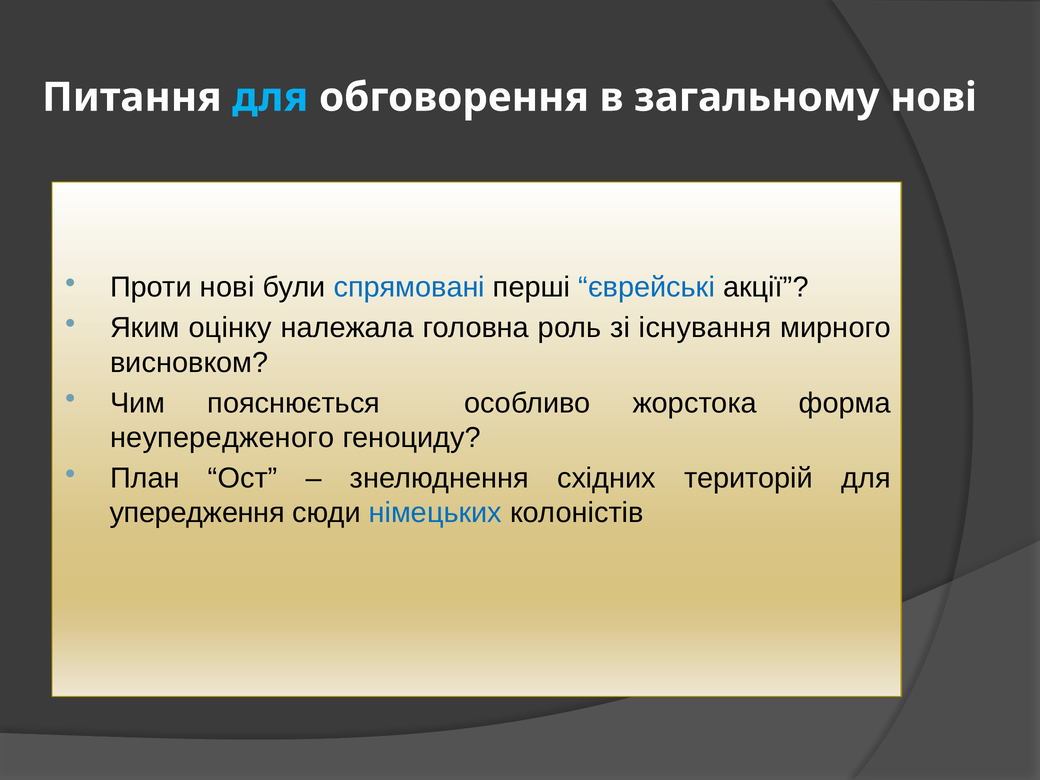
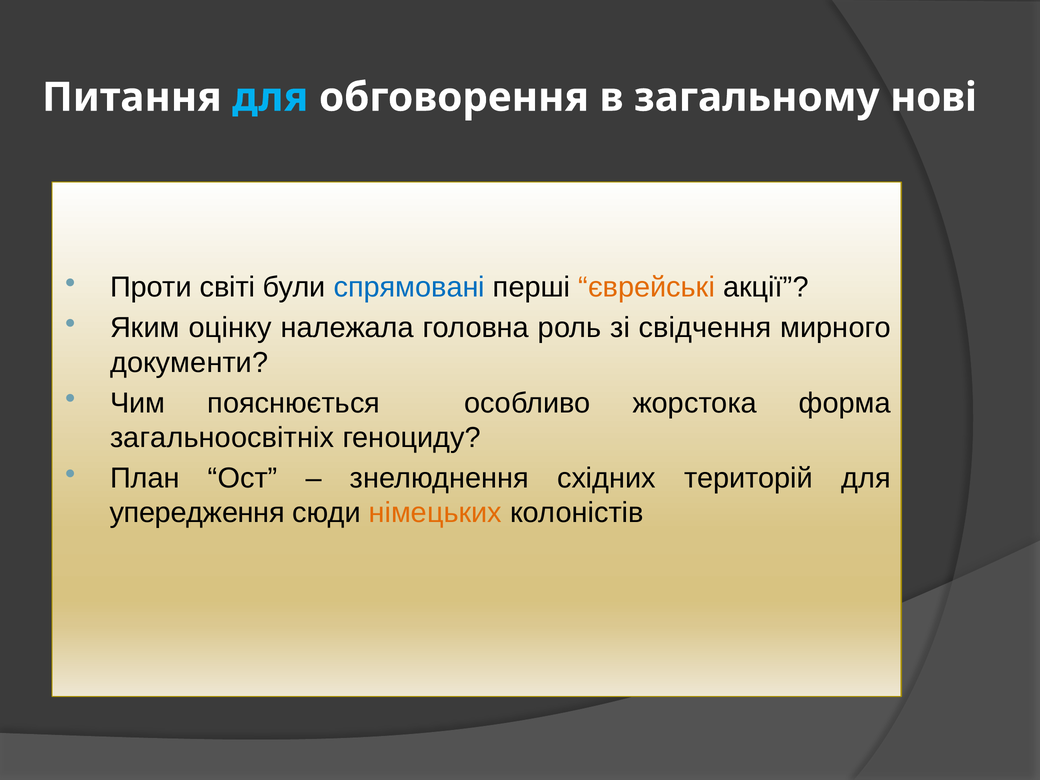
Проти нові: нові -> світі (227, 287)
єврейські colour: blue -> orange (647, 287)
існування: існування -> свідчення (705, 328)
висновком: висновком -> документи (189, 363)
неупередженого: неупередженого -> загальноосвітніх (222, 438)
німецьких colour: blue -> orange (435, 513)
